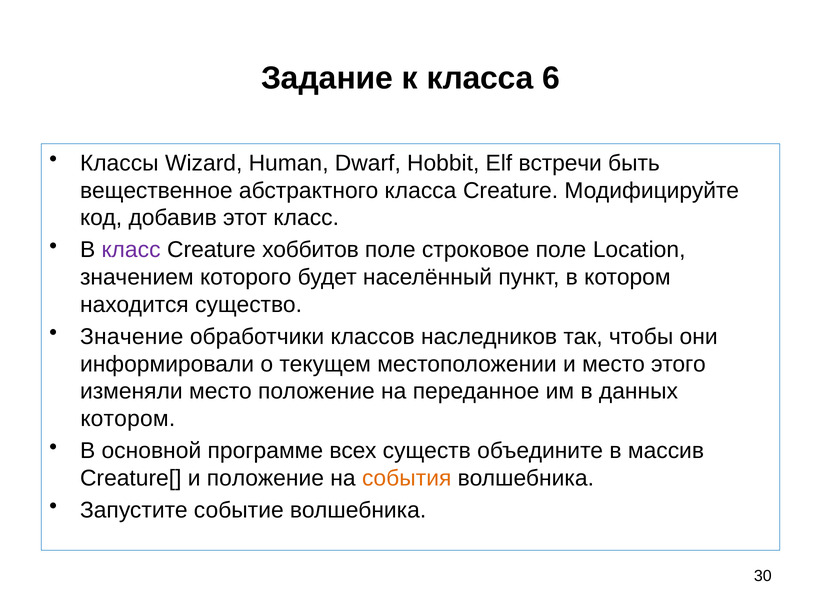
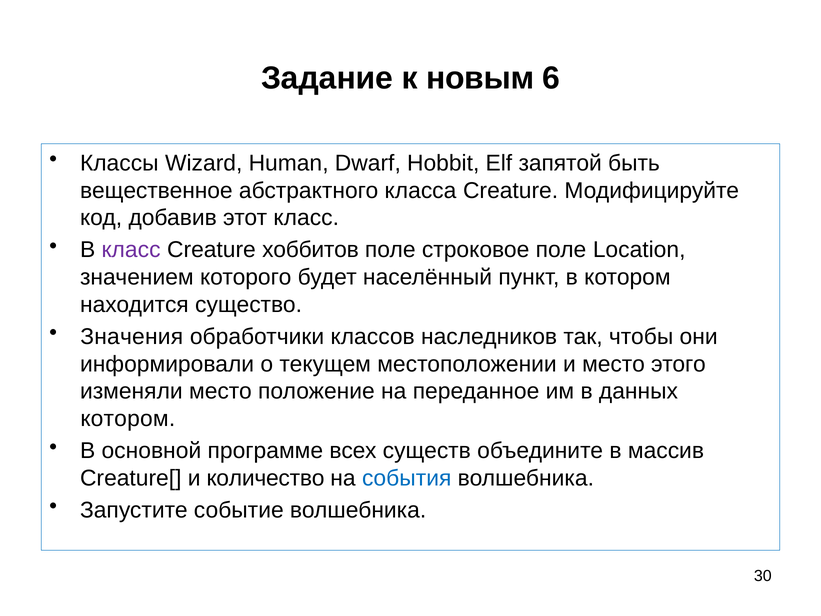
к класса: класса -> новым (480, 78)
встречи: встречи -> запятой (560, 163)
Значение: Значение -> Значения (132, 336)
и положение: положение -> количество (266, 478)
события colour: orange -> blue (407, 478)
